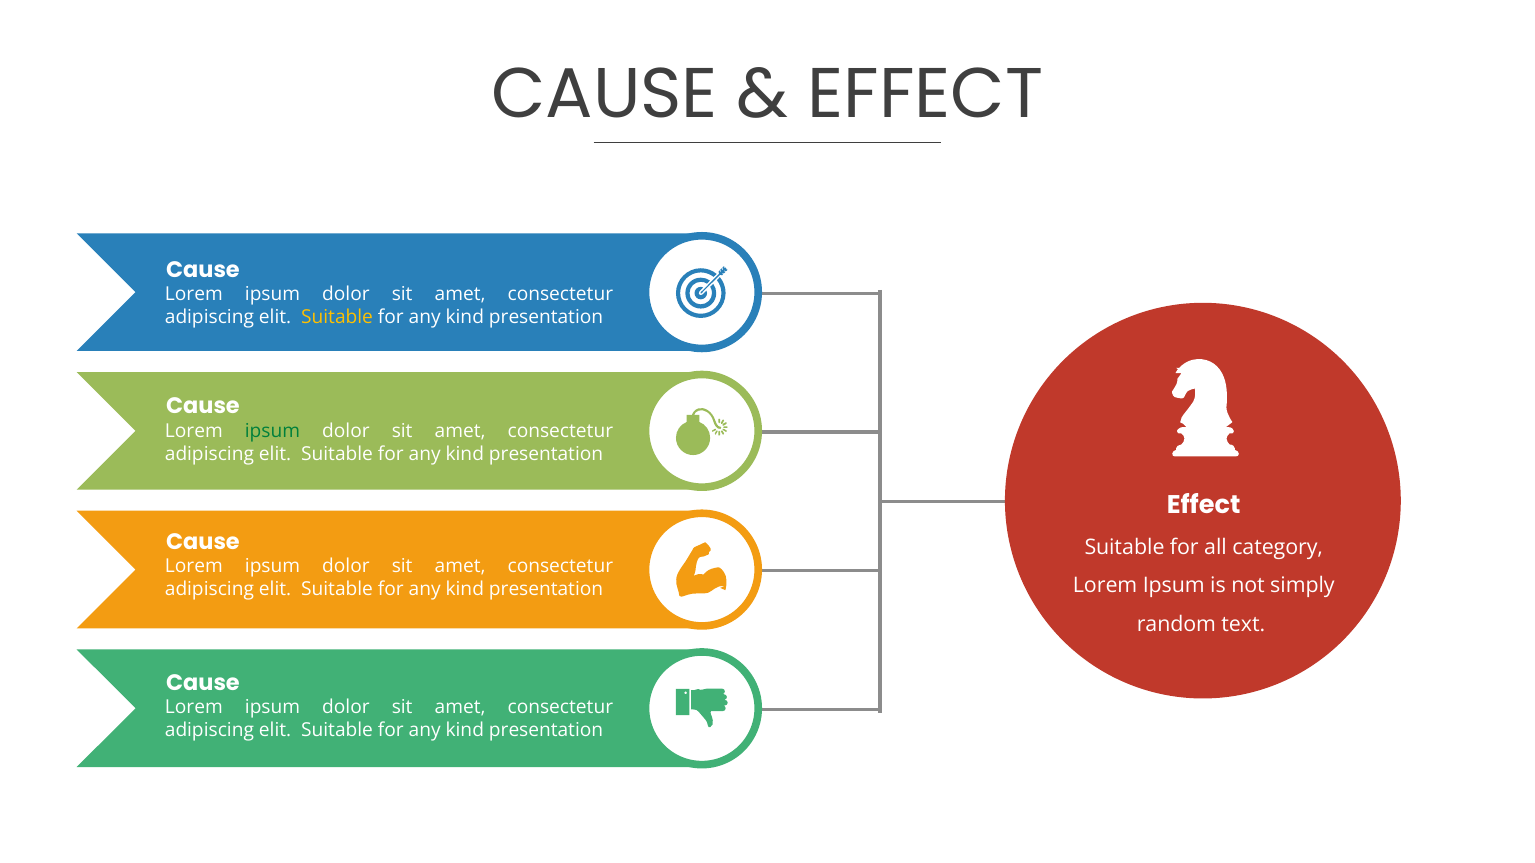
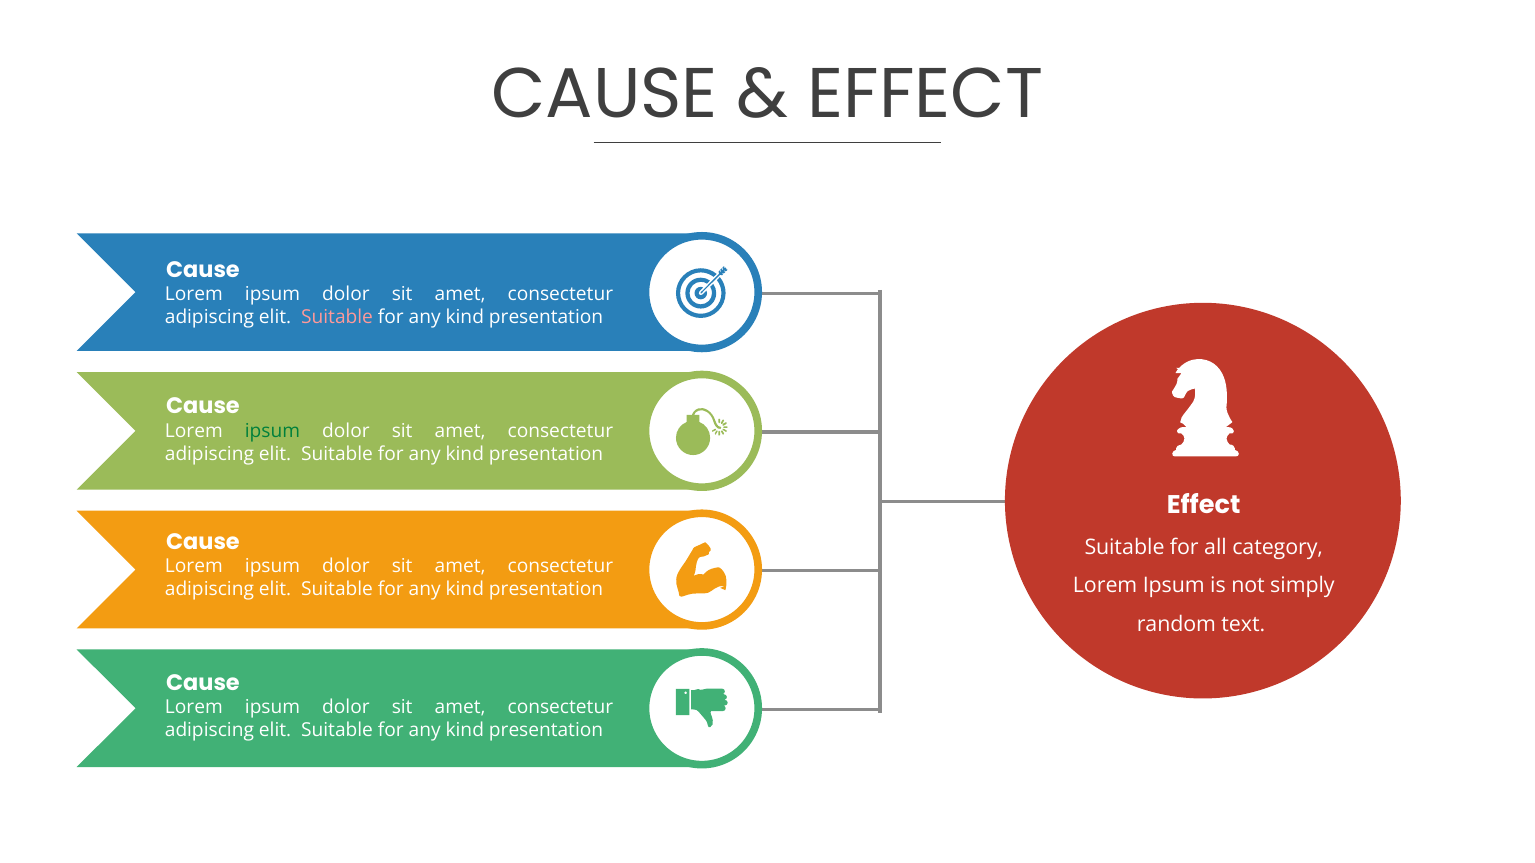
Suitable colour: yellow -> pink (337, 318)
